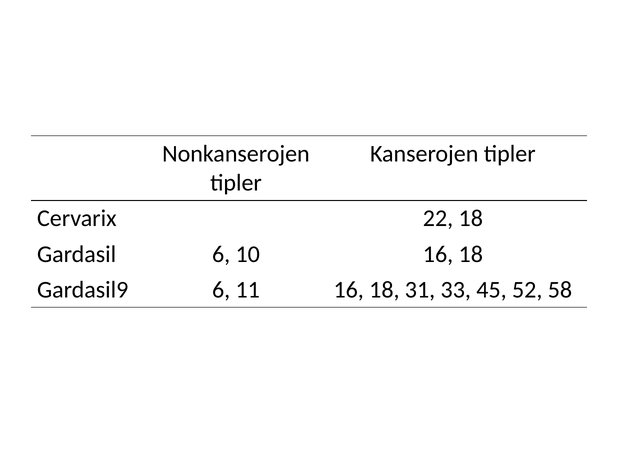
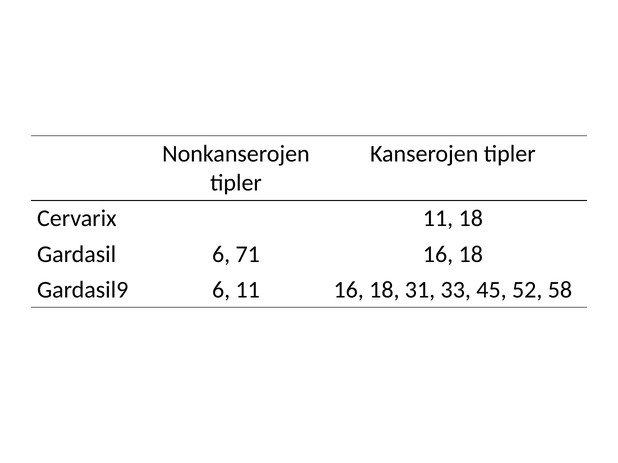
Cervarix 22: 22 -> 11 (438, 219)
10: 10 -> 71 (248, 254)
